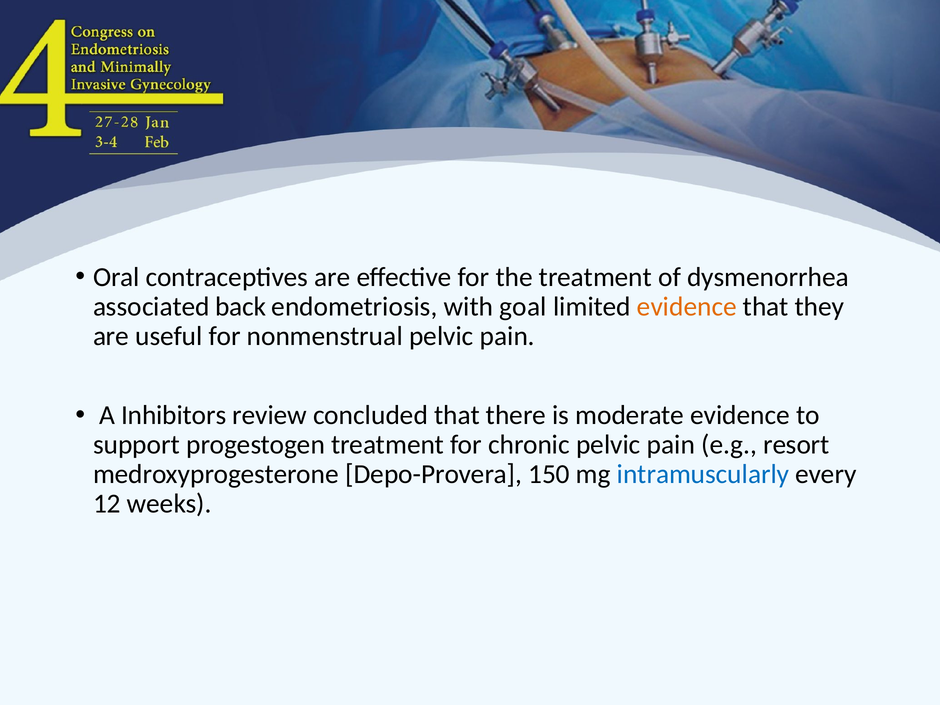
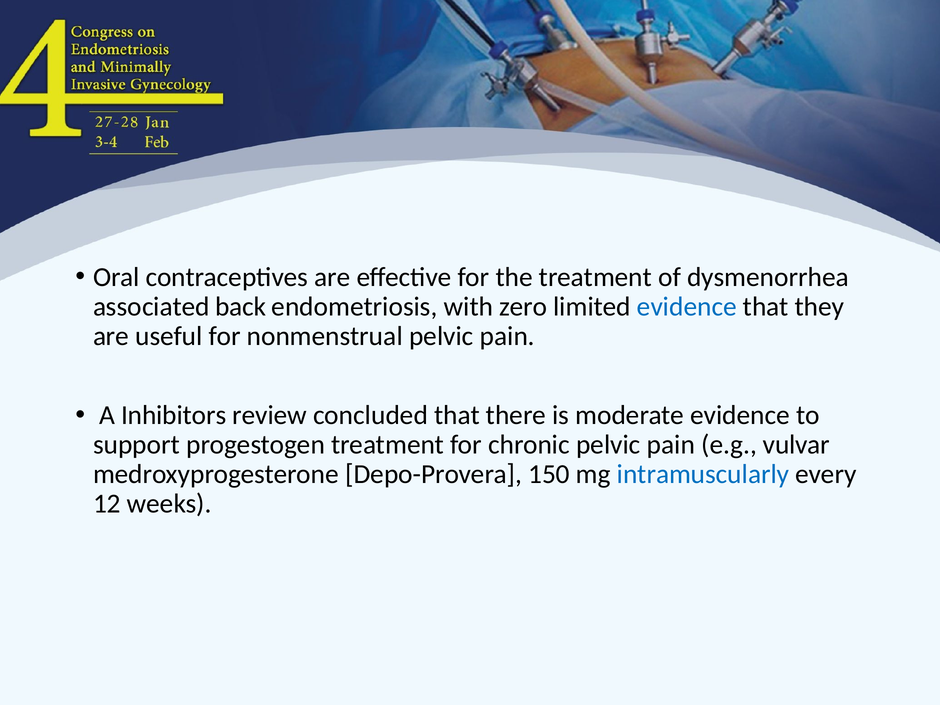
goal: goal -> zero (523, 307)
evidence colour: orange -> blue (687, 307)
resort: resort -> vulvar (796, 445)
